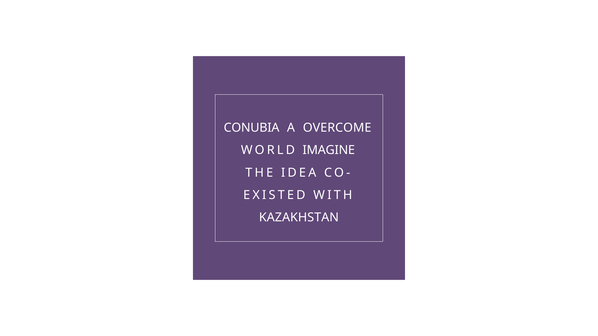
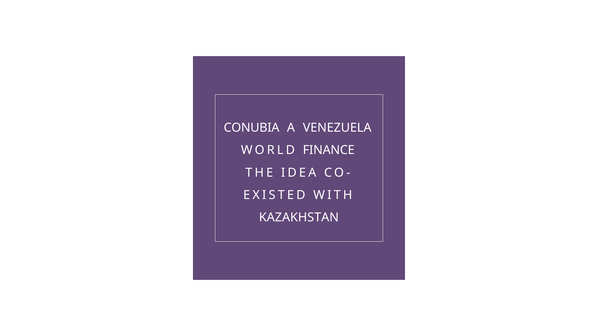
OVERCOME: OVERCOME -> VENEZUELA (337, 128)
IMAGINE: IMAGINE -> FINANCE (329, 150)
